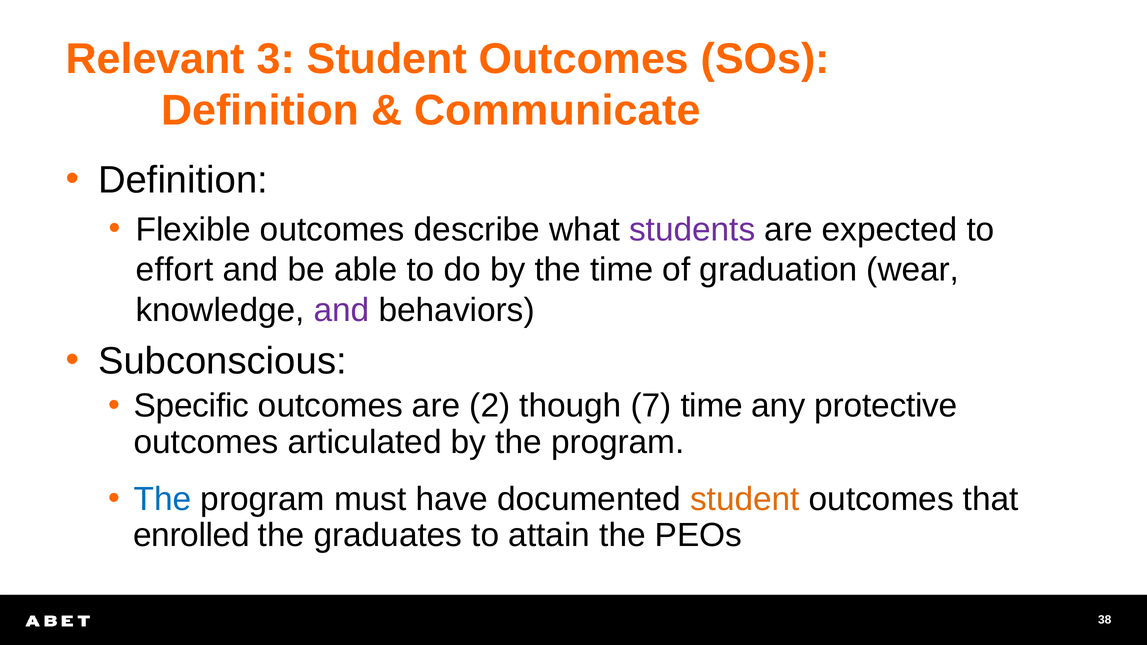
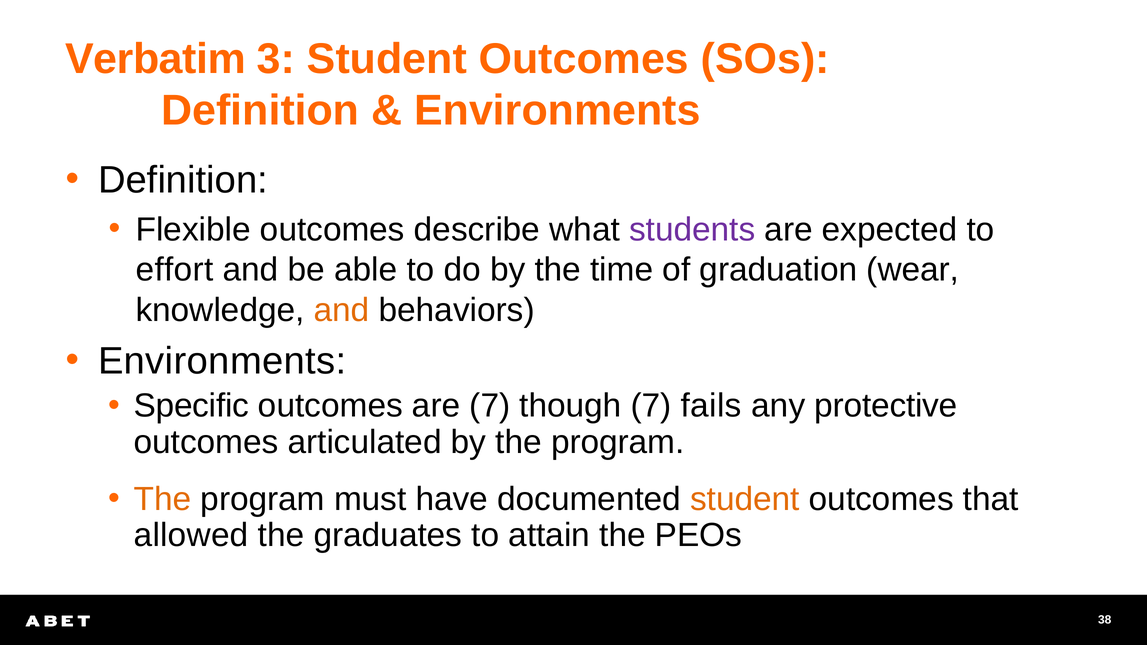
Relevant: Relevant -> Verbatim (156, 59)
Communicate: Communicate -> Environments (557, 110)
and colour: purple -> orange (342, 310)
Subconscious: Subconscious -> Environments (222, 361)
are 2: 2 -> 7 (490, 406)
7 time: time -> fails (711, 406)
The colour: blue -> orange (162, 499)
enrolled: enrolled -> allowed (191, 535)
